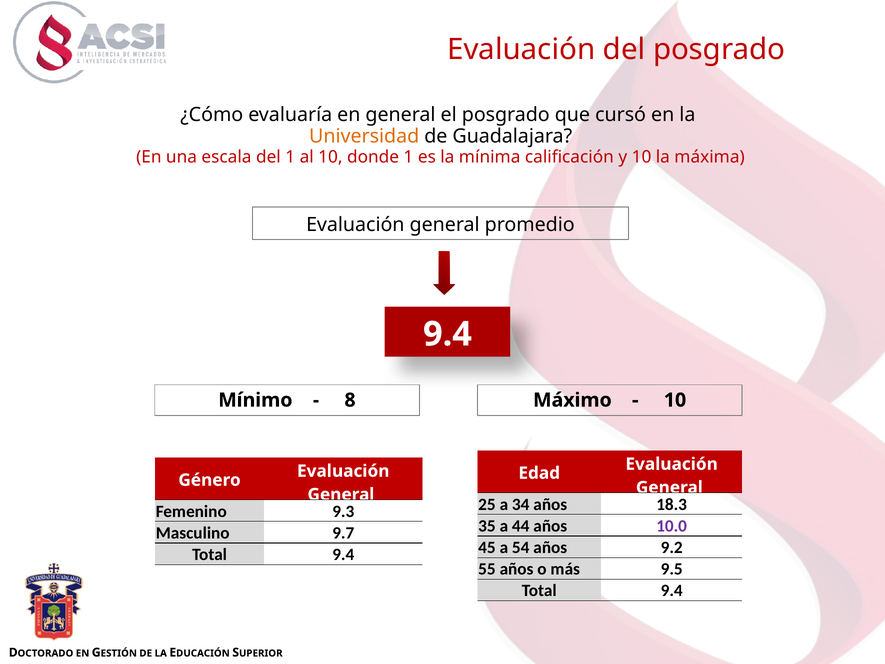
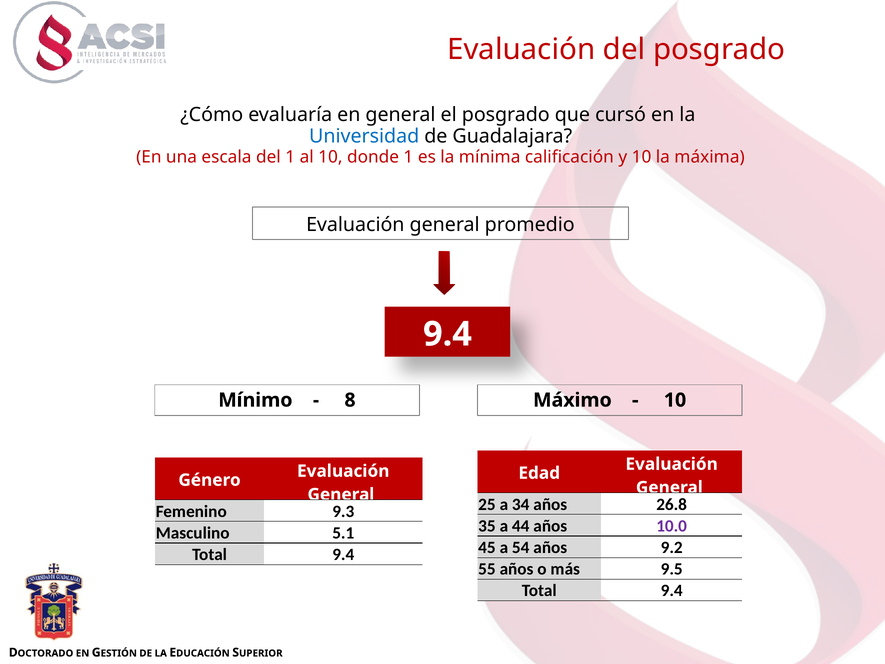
Universidad colour: orange -> blue (364, 136)
18.3: 18.3 -> 26.8 (672, 504)
9.7: 9.7 -> 5.1 (343, 533)
